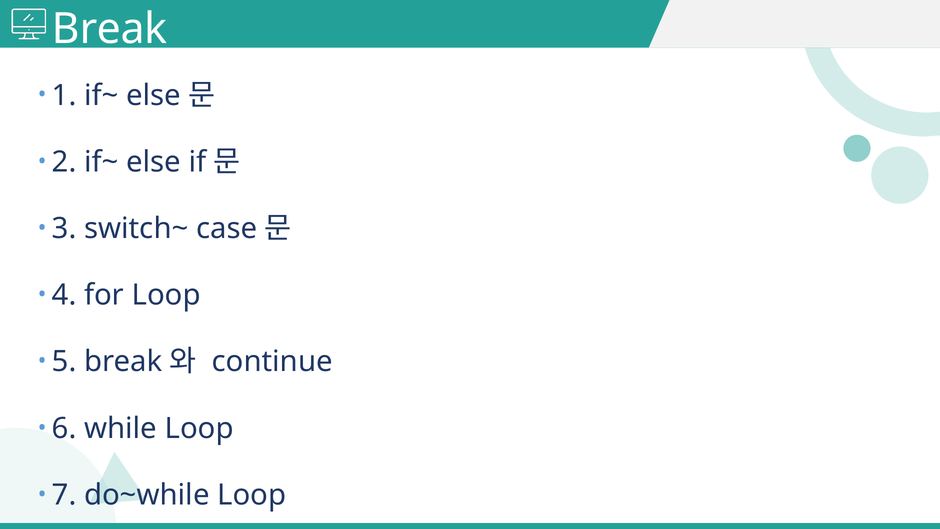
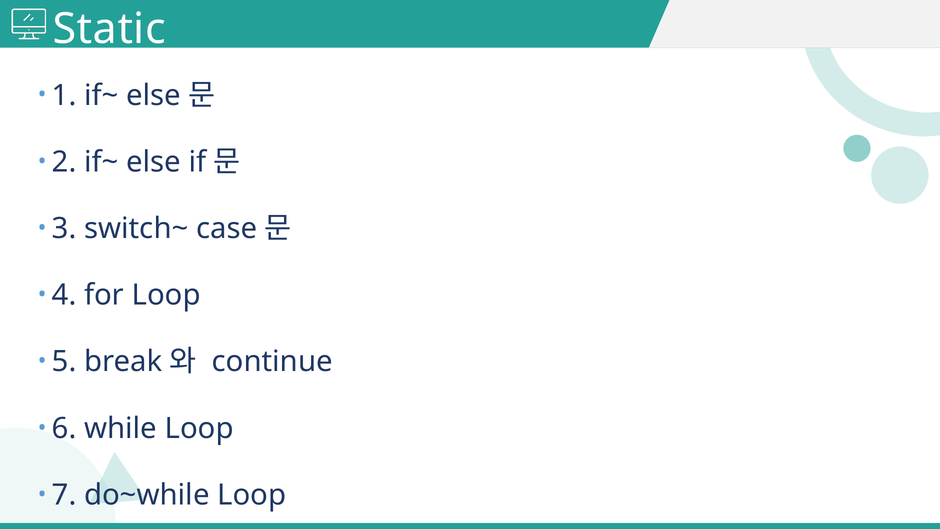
Break: Break -> Static (109, 29)
